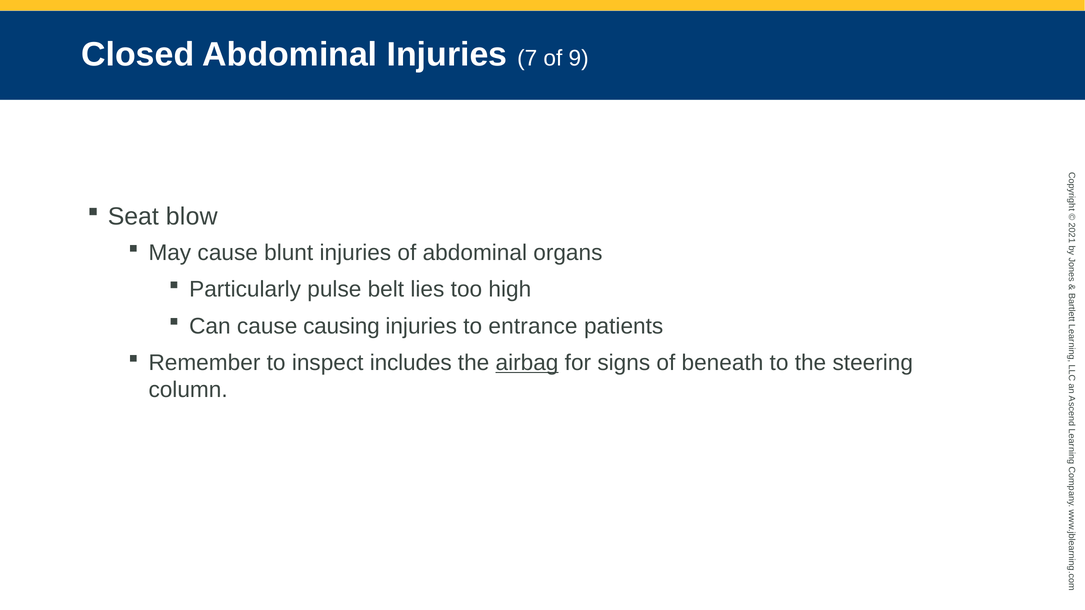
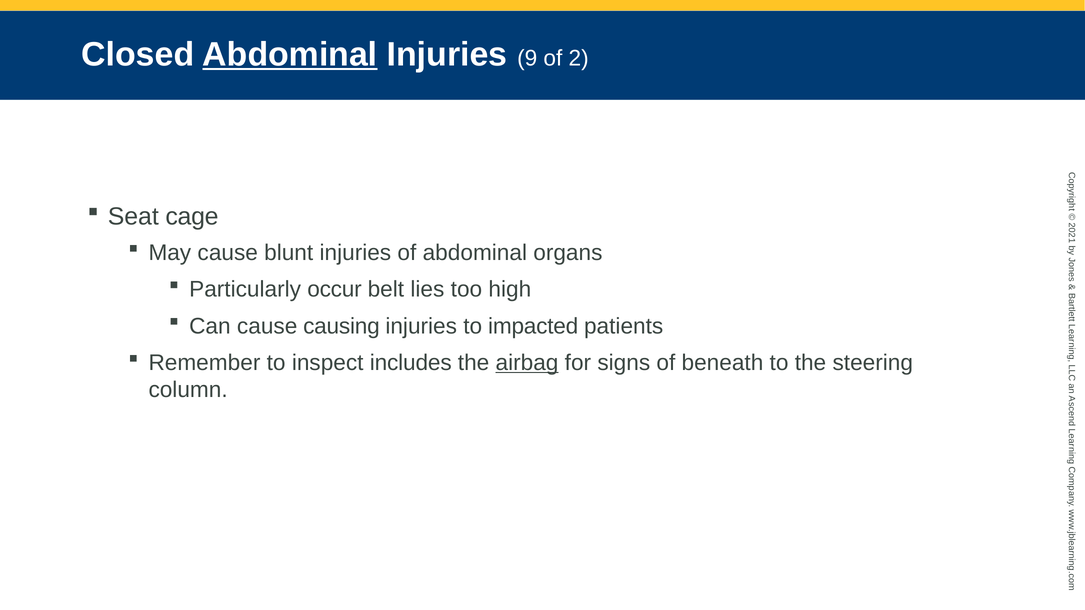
Abdominal underline: none -> present (290, 55)
7: 7 -> 9 (527, 58)
of 9: 9 -> 2 (579, 58)
blow: blow -> cage (192, 217)
pulse: pulse -> occur (334, 290)
entrance: entrance -> impacted (533, 326)
